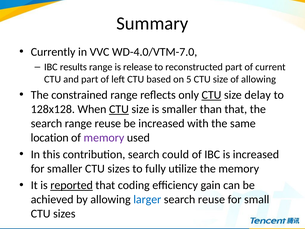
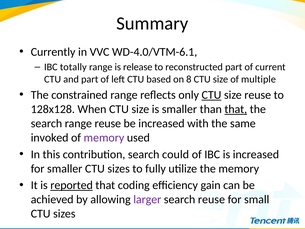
WD-4.0/VTM-7.0: WD-4.0/VTM-7.0 -> WD-4.0/VTM-6.1 (155, 52)
results: results -> totally (73, 67)
5: 5 -> 8 (189, 79)
of allowing: allowing -> multiple (258, 79)
size delay: delay -> reuse (258, 95)
CTU underline: present -> none (119, 109)
that underline: none -> present (236, 109)
location: location -> invoked (50, 138)
larger colour: blue -> purple (147, 199)
